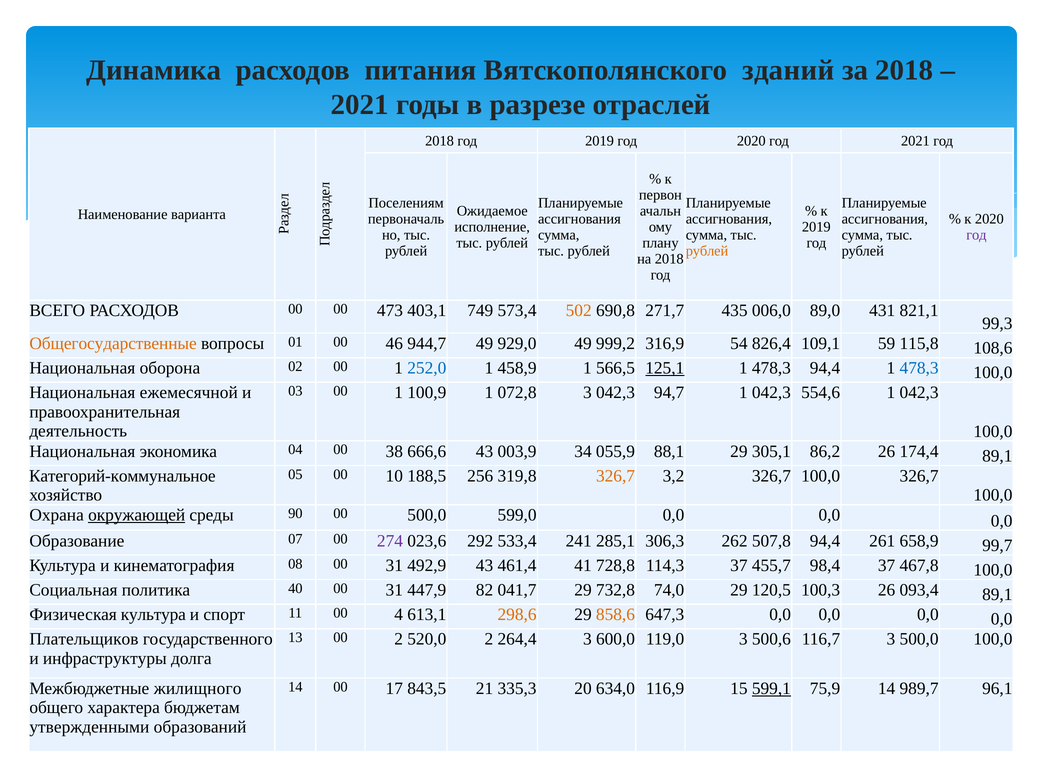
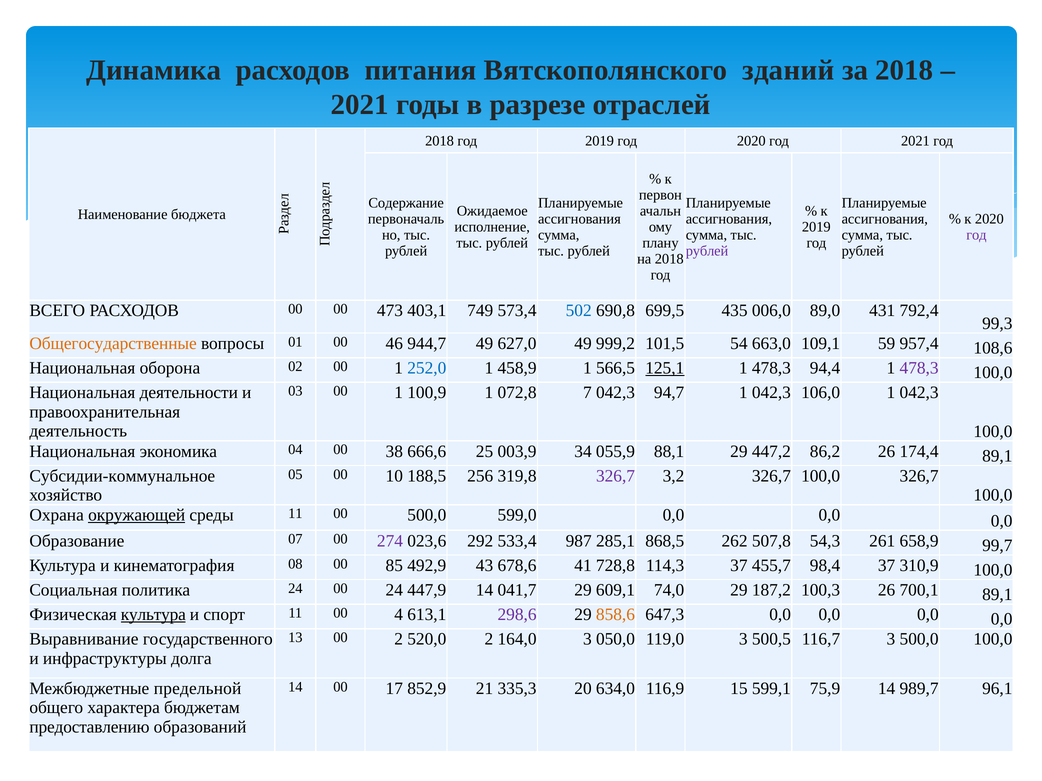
Поселениям: Поселениям -> Содержание (406, 203)
варианта: варианта -> бюджета (198, 215)
рублей colour: orange -> purple (707, 251)
502 colour: orange -> blue (579, 311)
271,7: 271,7 -> 699,5 (665, 311)
821,1: 821,1 -> 792,4 (919, 311)
929,0: 929,0 -> 627,0 (517, 344)
316,9: 316,9 -> 101,5 (665, 344)
826,4: 826,4 -> 663,0 (771, 344)
115,8: 115,8 -> 957,4 (919, 344)
478,3 colour: blue -> purple (919, 368)
072,8 3: 3 -> 7 (587, 393)
554,6: 554,6 -> 106,0 (821, 393)
ежемесячной: ежемесячной -> деятельности (189, 393)
666,6 43: 43 -> 25 (485, 452)
305,1: 305,1 -> 447,2 (771, 452)
326,7 colour: orange -> purple (616, 476)
Категорий-коммунальное: Категорий-коммунальное -> Субсидии-коммунальное (122, 476)
среды 90: 90 -> 11 (295, 514)
241: 241 -> 987 (579, 541)
306,3: 306,3 -> 868,5 (665, 541)
507,8 94,4: 94,4 -> 54,3 (825, 541)
08 00 31: 31 -> 85 (394, 566)
461,4: 461,4 -> 678,6 (517, 566)
467,8: 467,8 -> 310,9 (919, 566)
политика 40: 40 -> 24 (295, 589)
31: 31 -> 24 (394, 590)
447,9 82: 82 -> 14 (485, 590)
732,8: 732,8 -> 609,1 (615, 590)
120,5: 120,5 -> 187,2 (771, 590)
093,4: 093,4 -> 700,1 (919, 590)
культура underline: none -> present (153, 615)
298,6 colour: orange -> purple (517, 615)
264,4: 264,4 -> 164,0 (517, 640)
600,0: 600,0 -> 050,0 (616, 640)
500,6: 500,6 -> 500,5 (771, 640)
Плательщиков: Плательщиков -> Выравнивание (84, 640)
843,5: 843,5 -> 852,9 (427, 689)
599,1 underline: present -> none (771, 689)
жилищного: жилищного -> предельной (198, 689)
утвержденными: утвержденными -> предоставлению (89, 727)
